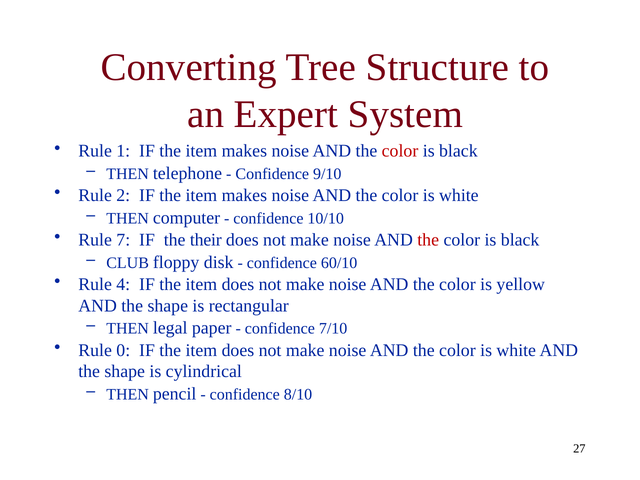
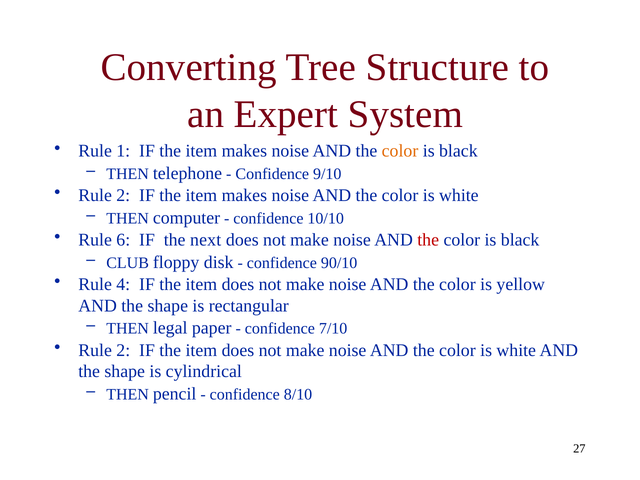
color colour: red -> orange (400, 151)
7: 7 -> 6 (123, 240)
their: their -> next (206, 240)
60/10: 60/10 -> 90/10 (339, 263)
0: 0 -> 2 (123, 350)
